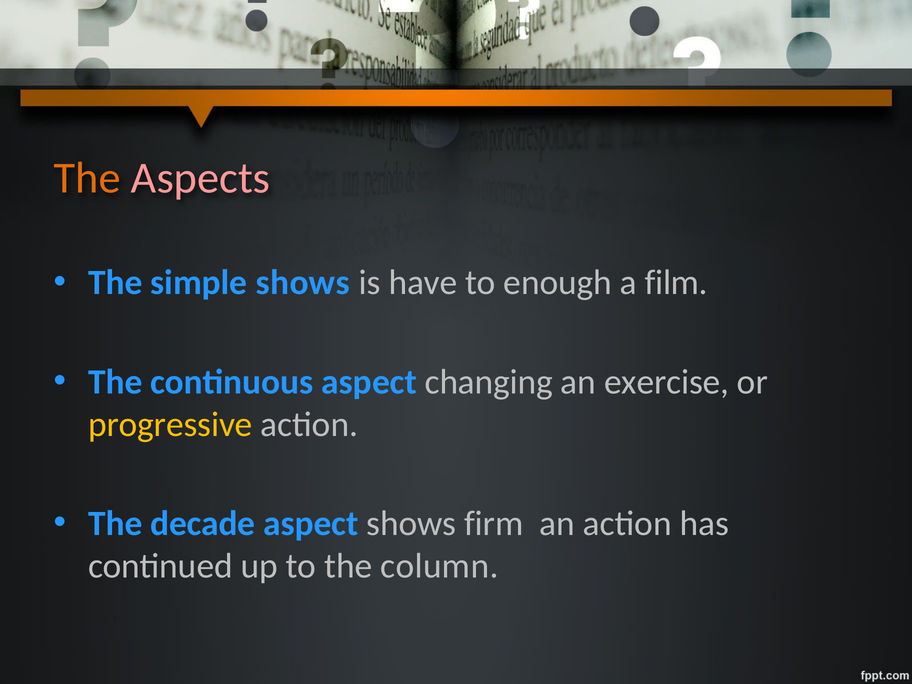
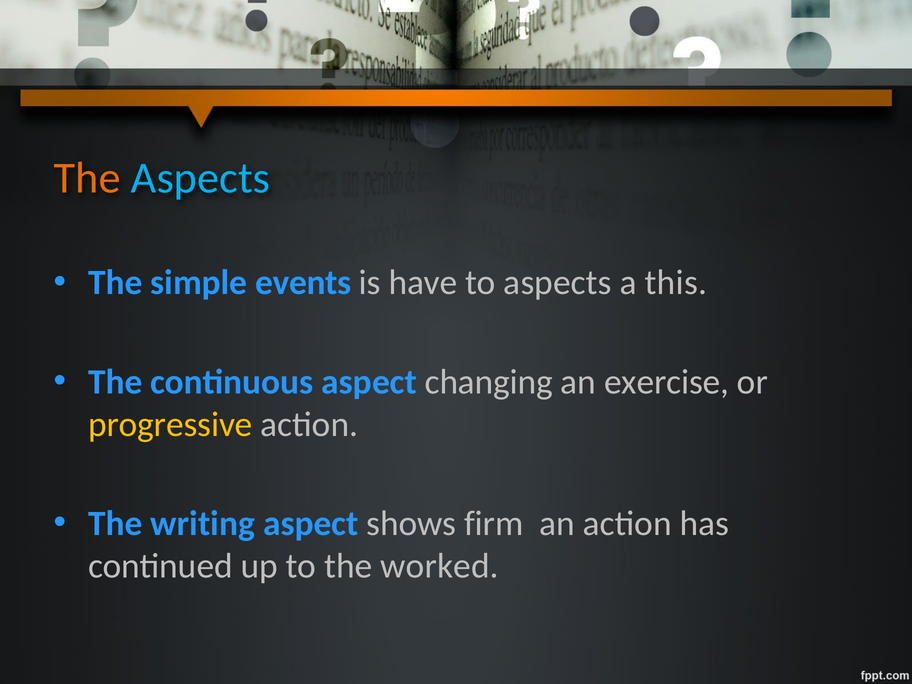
Aspects colour: pink -> light blue (201, 178)
simple shows: shows -> events (303, 283)
to enough: enough -> aspects (558, 283)
film: film -> this (676, 283)
decade: decade -> writing (203, 524)
column: column -> worked (439, 566)
